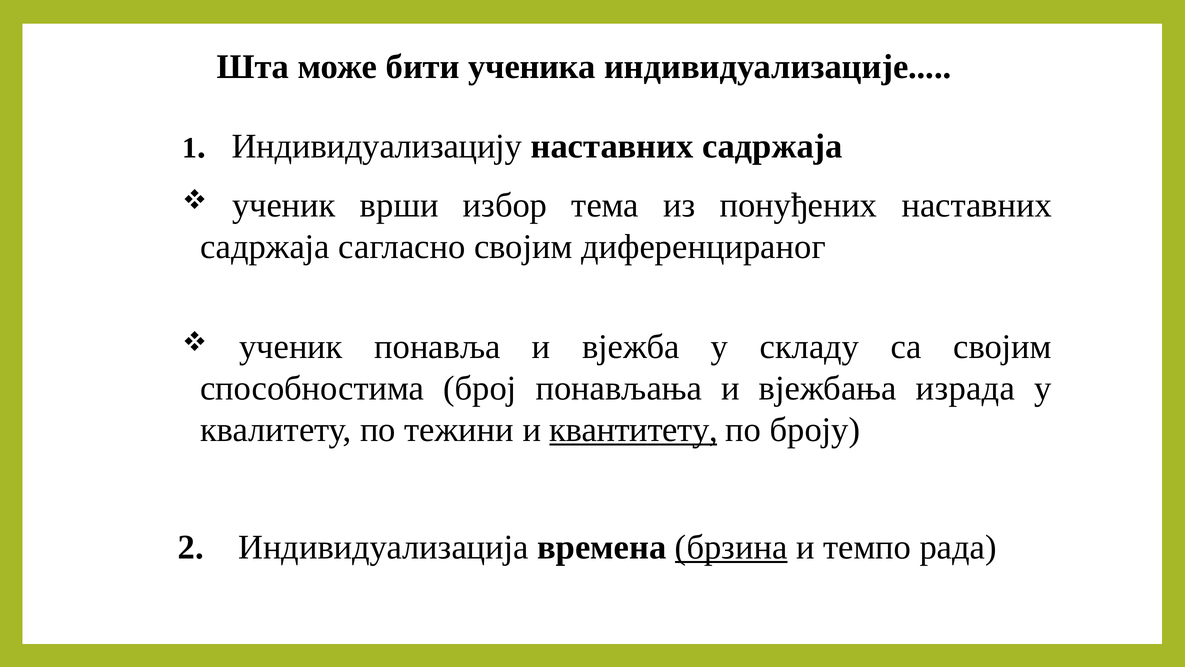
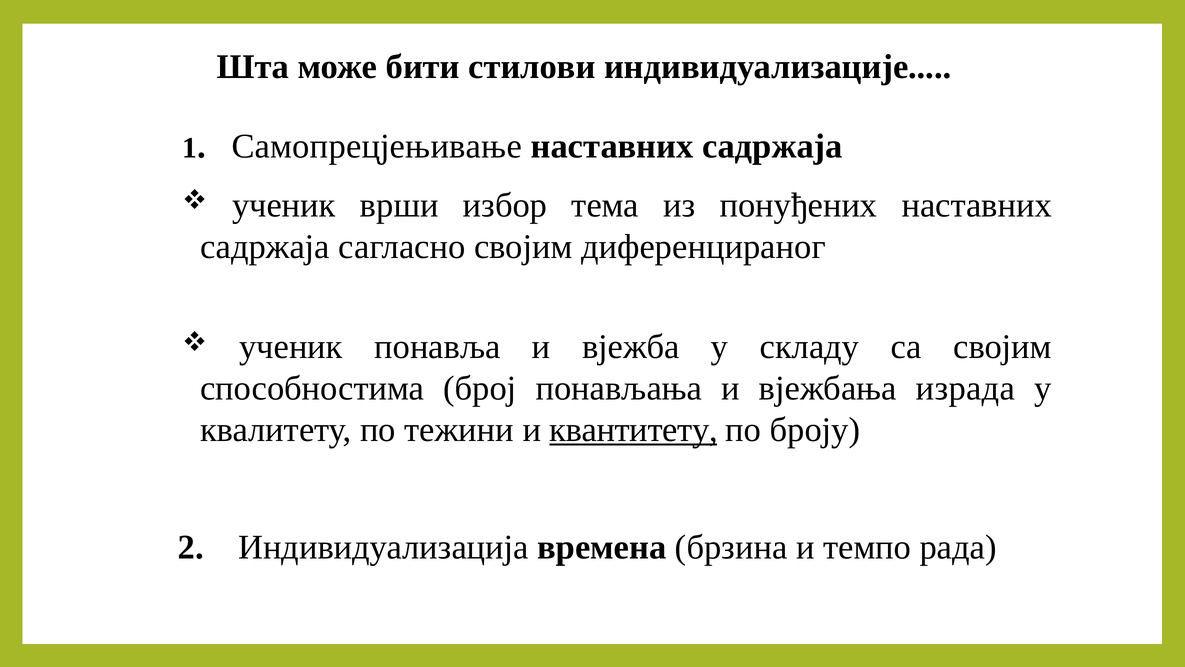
ученика: ученика -> стилови (532, 67)
Индивидуализацију: Индивидуализацију -> Самопрецјењивање (377, 146)
брзина underline: present -> none (731, 547)
